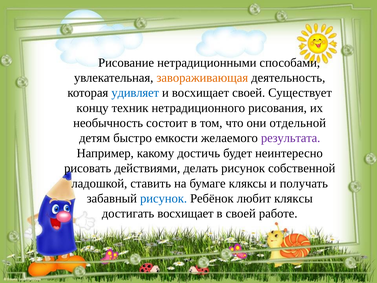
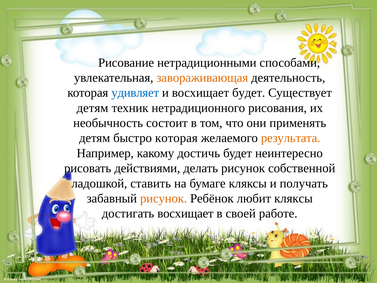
восхищает своей: своей -> будет (249, 93)
концу: концу -> детям (92, 108)
отдельной: отдельной -> применять (298, 123)
быстро емкости: емкости -> которая (176, 138)
результата colour: purple -> orange (291, 138)
рисунок colour: blue -> orange (164, 198)
